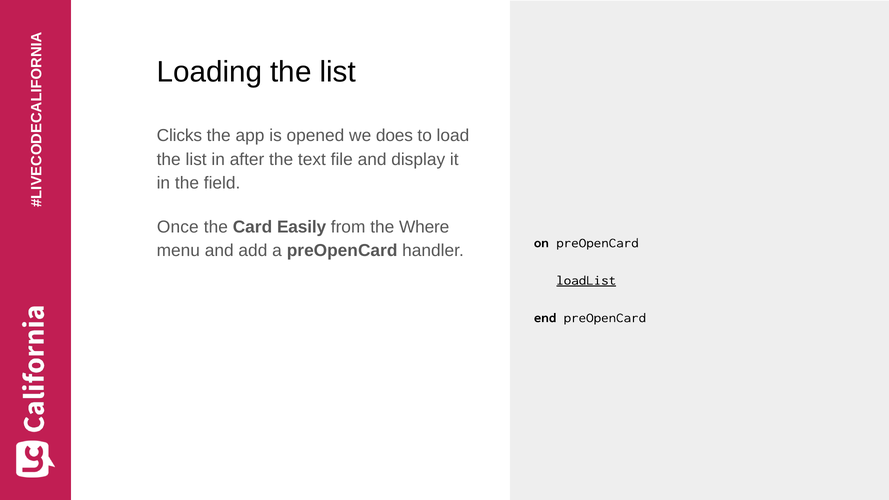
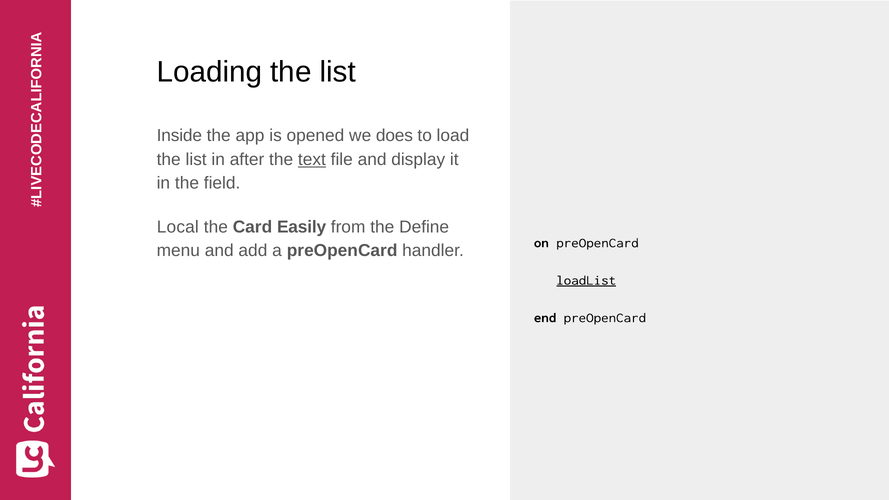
Clicks: Clicks -> Inside (179, 136)
text underline: none -> present (312, 159)
Once: Once -> Local (178, 227)
Where: Where -> Define (424, 227)
